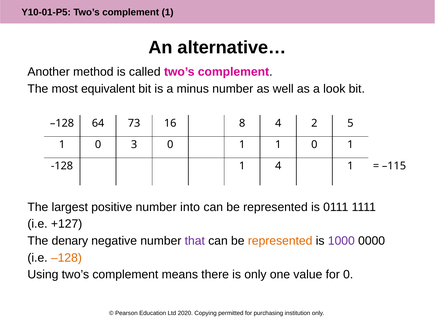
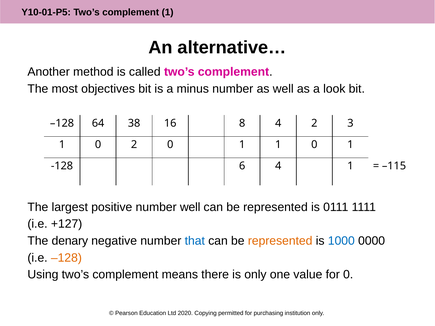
equivalent: equivalent -> objectives (108, 89)
73: 73 -> 38 (134, 123)
5: 5 -> 3 (350, 123)
0 3: 3 -> 2 (134, 145)
-128 1: 1 -> 6 (242, 166)
number into: into -> well (190, 207)
that colour: purple -> blue (195, 241)
1000 colour: purple -> blue (341, 241)
